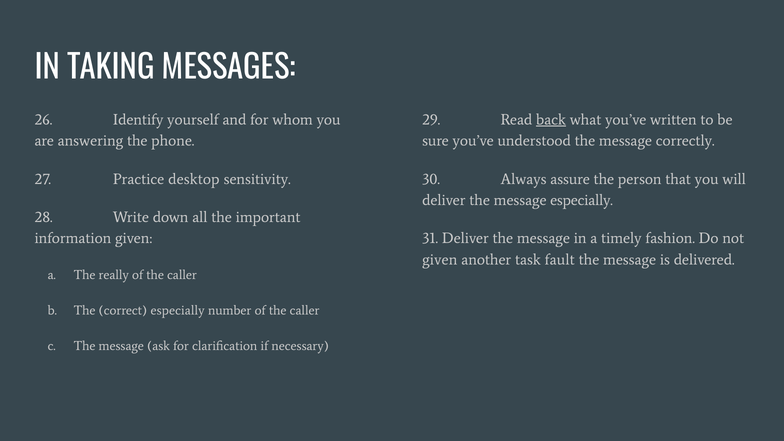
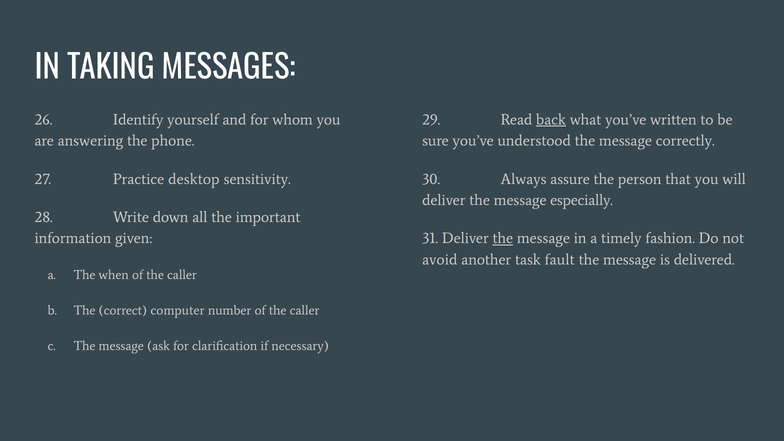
the underline: none -> present (503, 238)
given: given -> avoid (440, 259)
really: really -> when (114, 275)
correct especially: especially -> computer (178, 310)
